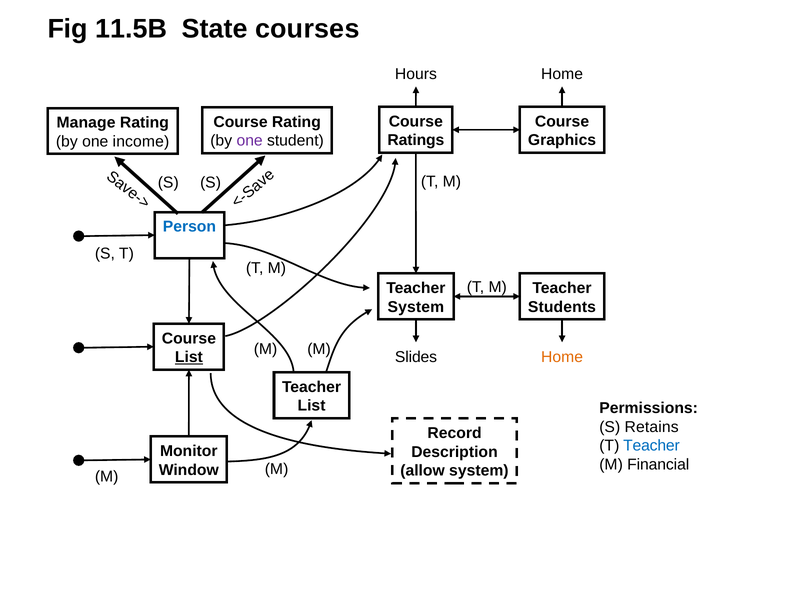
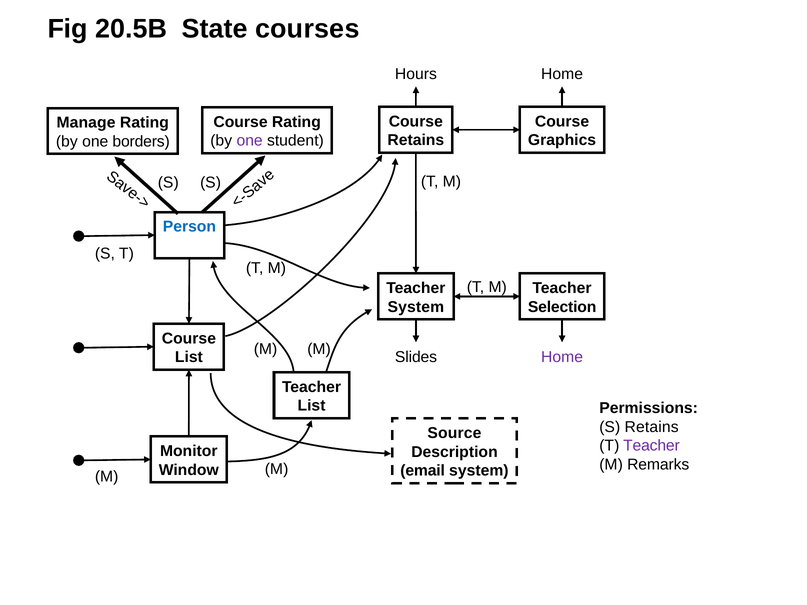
11.5B: 11.5B -> 20.5B (131, 29)
Ratings: Ratings -> Retains (416, 140)
income: income -> borders (141, 142)
Students: Students -> Selection (562, 307)
Home colour: orange -> purple (562, 357)
List underline: present -> none (189, 357)
Record: Record -> Source (454, 433)
Teacher colour: blue -> purple (651, 446)
Financial: Financial -> Remarks (658, 465)
allow: allow -> email (423, 471)
